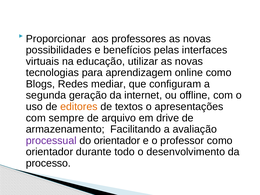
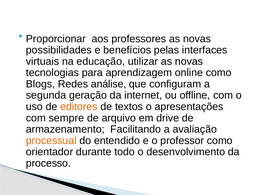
mediar: mediar -> análise (109, 84)
processual colour: purple -> orange (51, 141)
do orientador: orientador -> entendido (117, 141)
